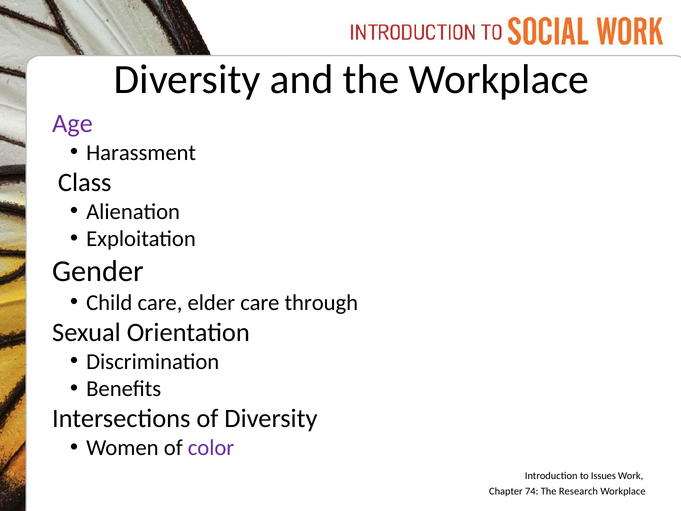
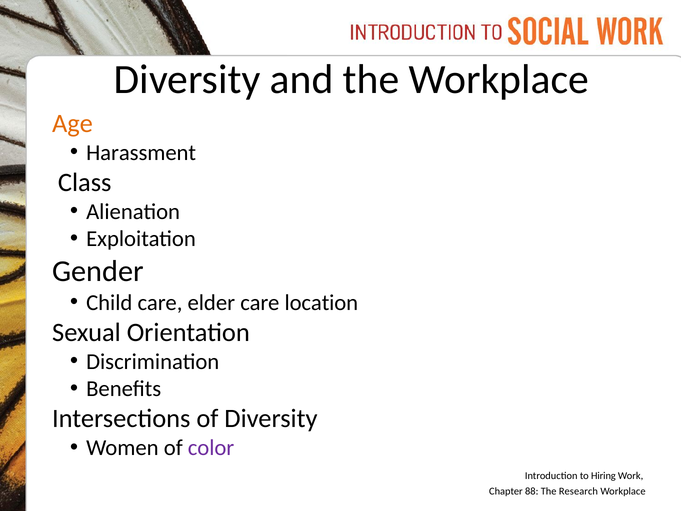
Age colour: purple -> orange (72, 123)
through: through -> location (321, 302)
Issues: Issues -> Hiring (603, 476)
74: 74 -> 88 (532, 491)
